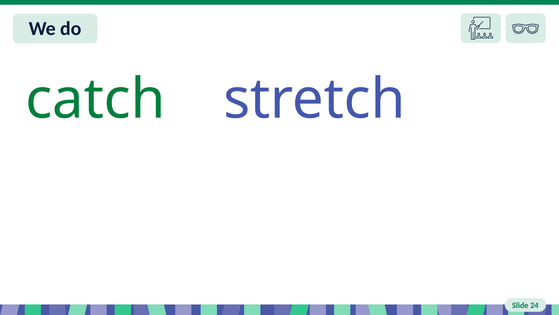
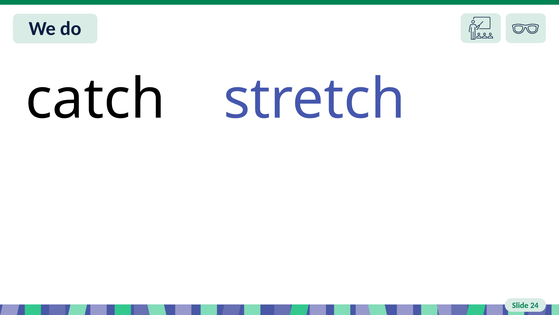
catch colour: green -> black (95, 99)
